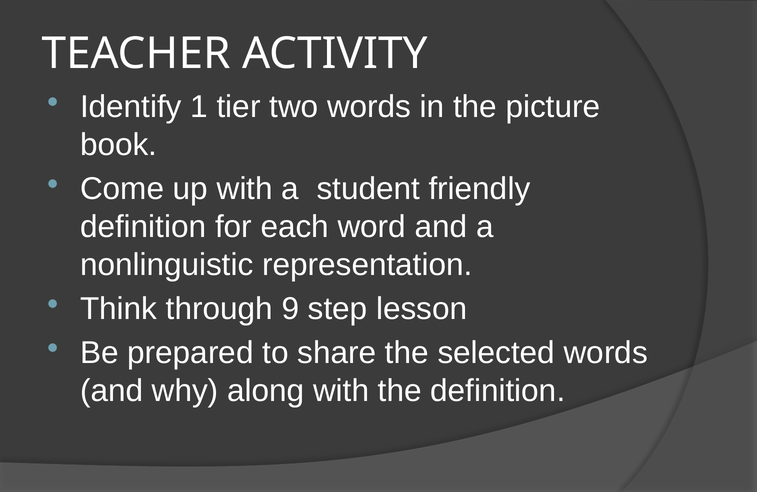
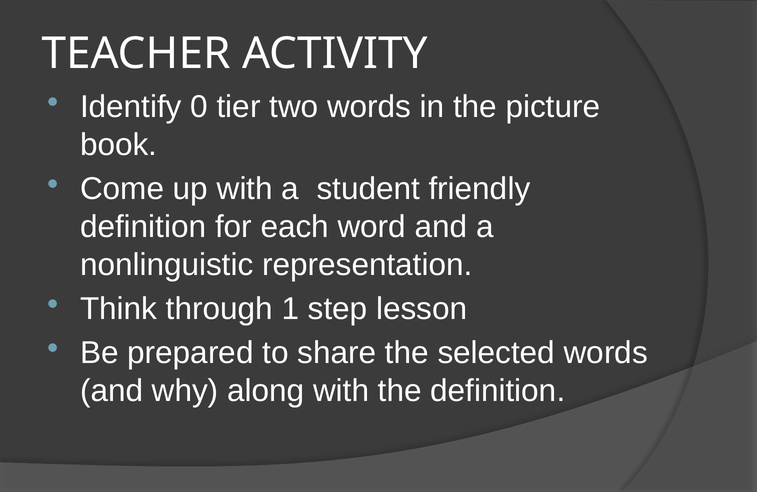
1: 1 -> 0 (199, 107)
9: 9 -> 1 (290, 309)
